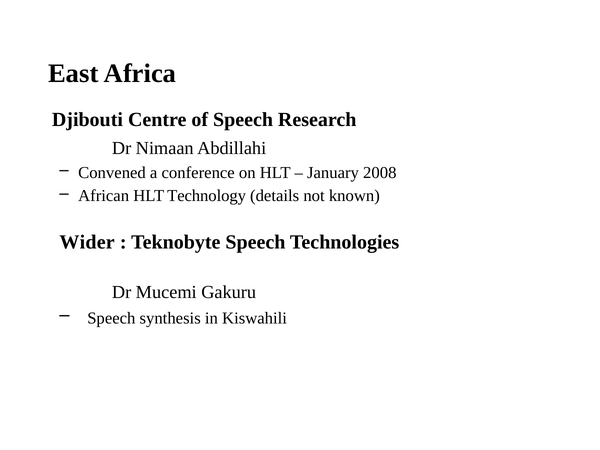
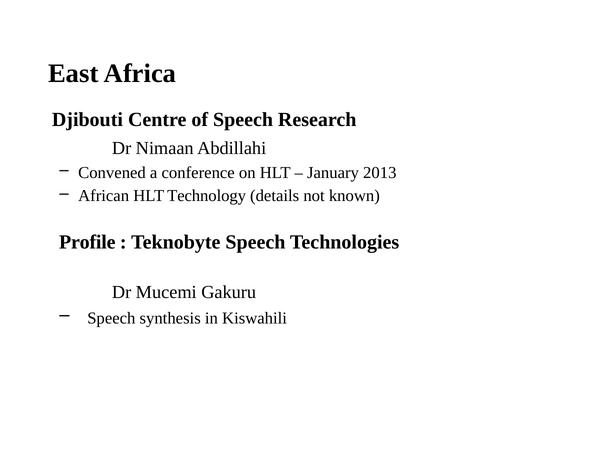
2008: 2008 -> 2013 (380, 173)
Wider: Wider -> Profile (87, 242)
